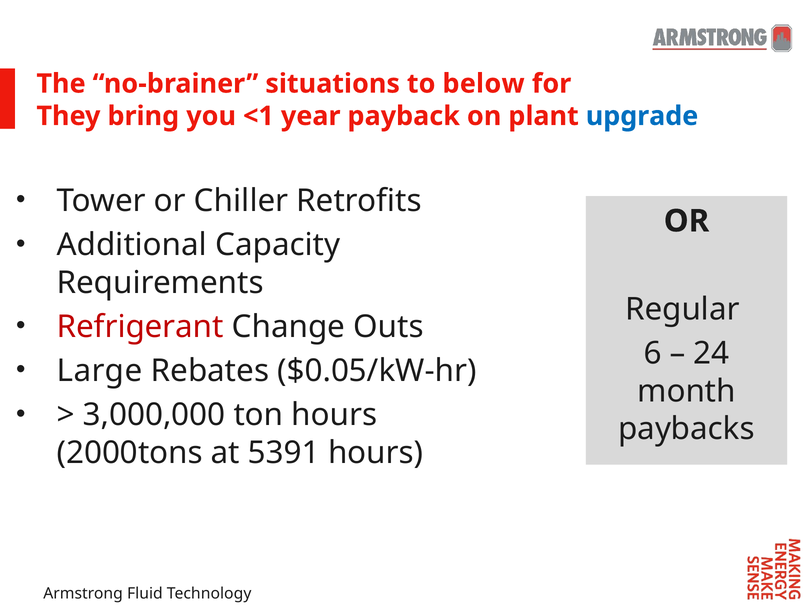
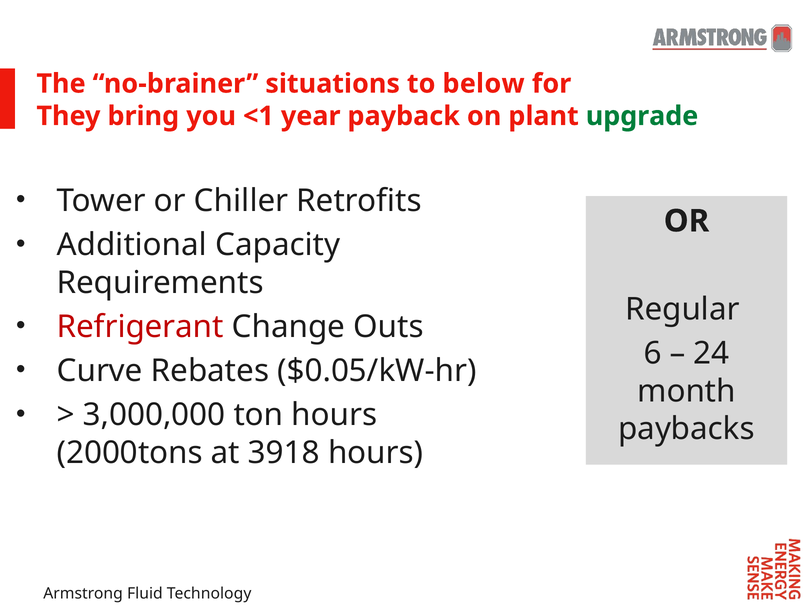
upgrade colour: blue -> green (642, 116)
Large: Large -> Curve (100, 371)
5391: 5391 -> 3918 (284, 453)
